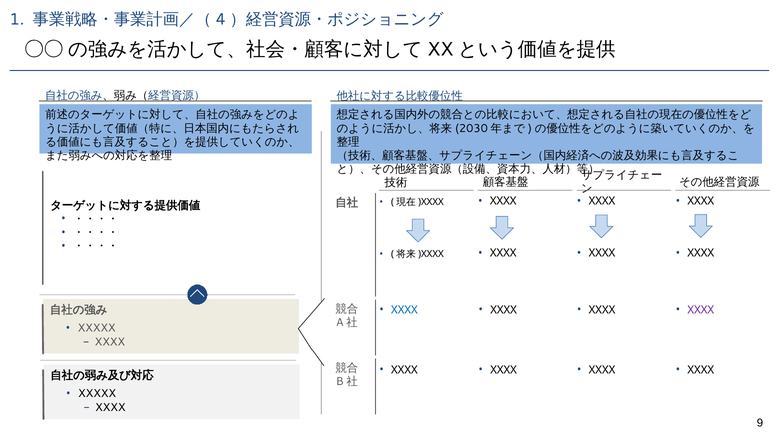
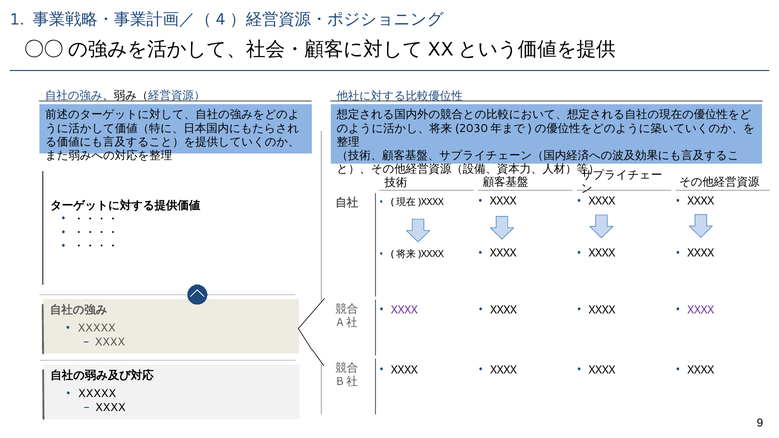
XXXX colour: blue -> purple (404, 310)
